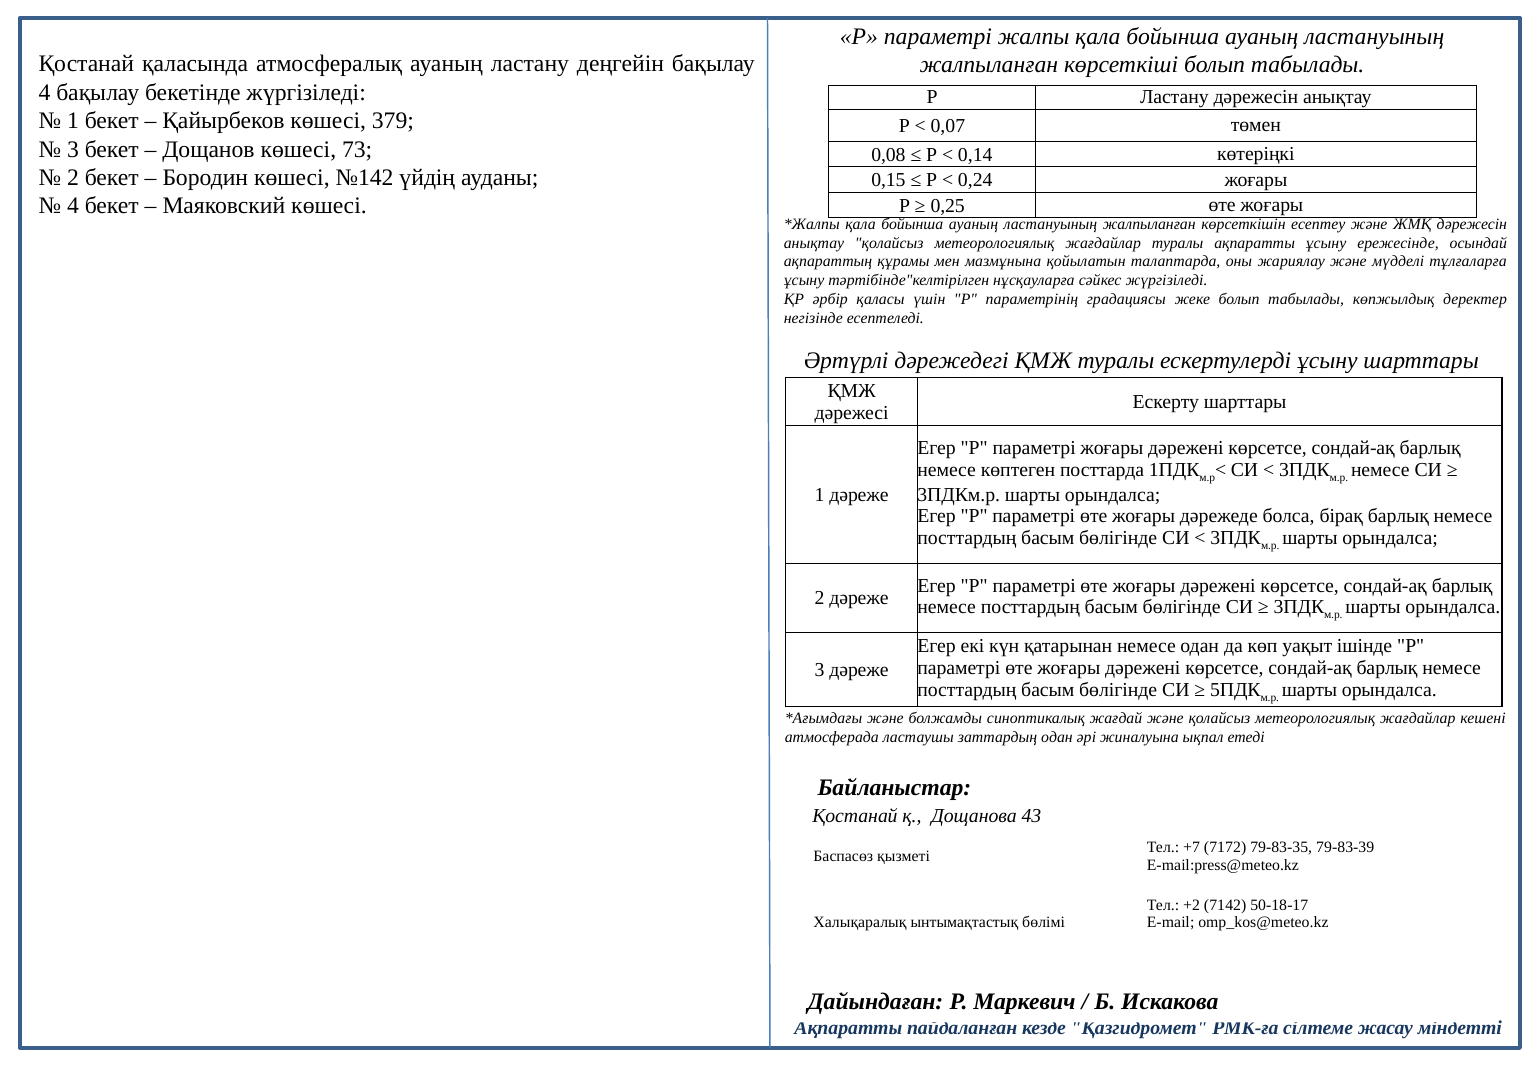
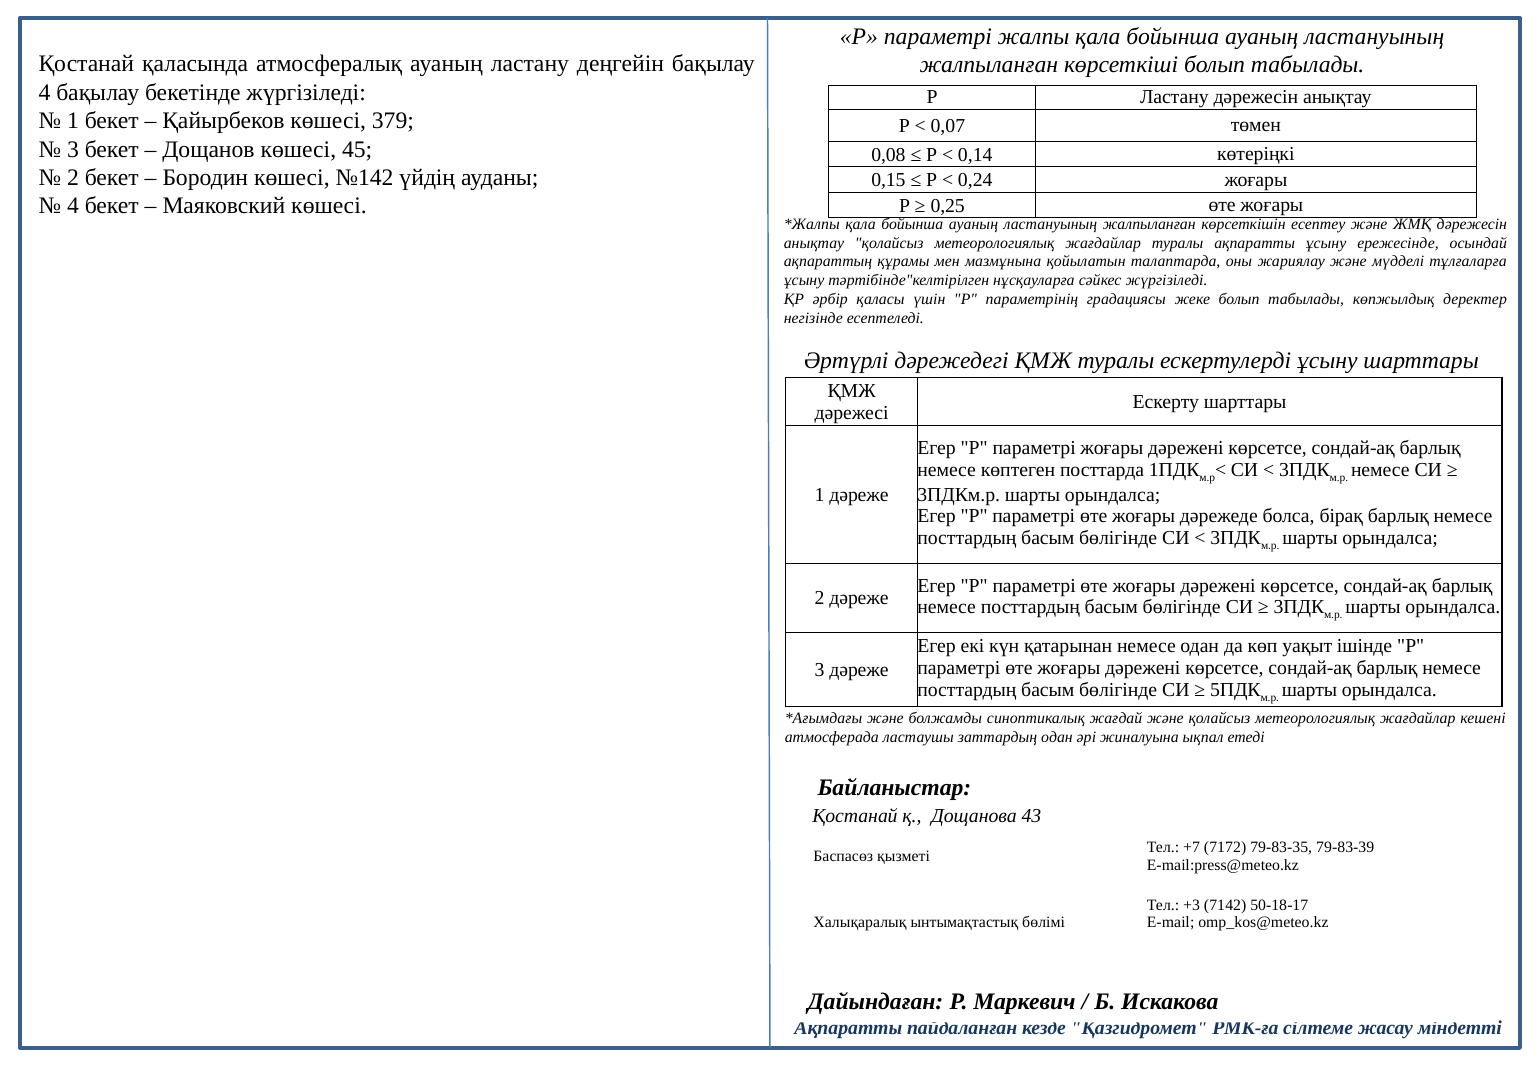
73: 73 -> 45 (357, 149)
+2: +2 -> +3 (1192, 905)
